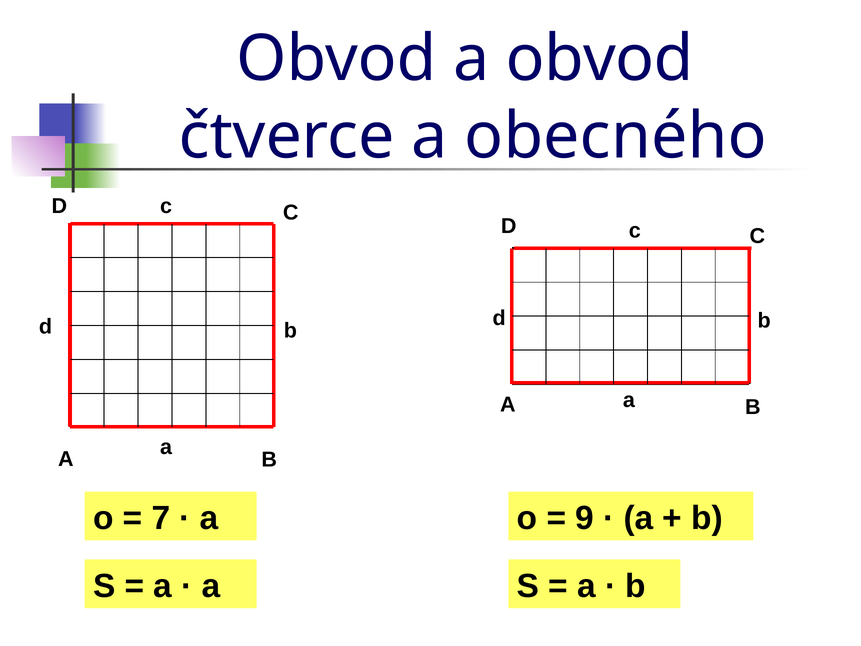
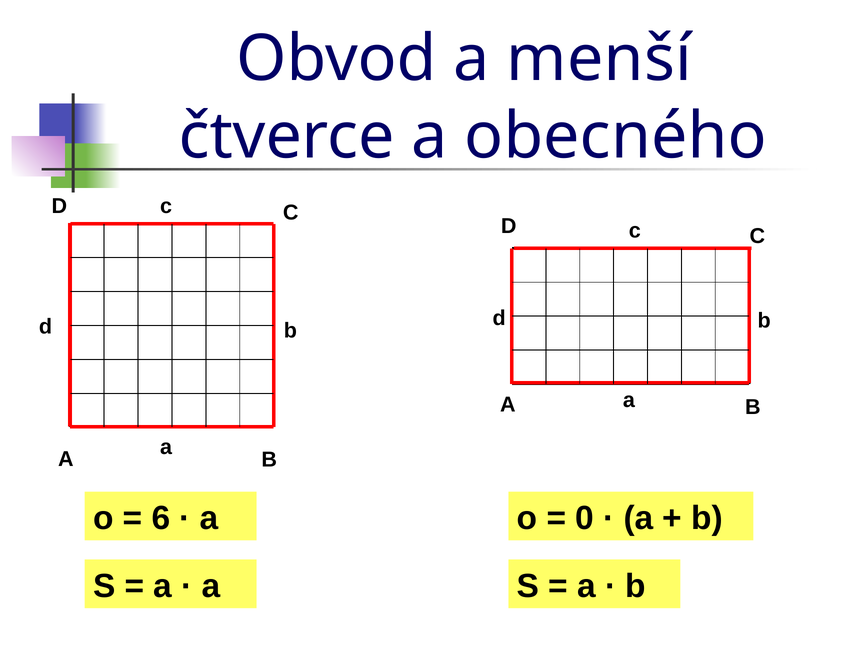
a obvod: obvod -> menší (599, 59)
7: 7 -> 6 (161, 518)
9: 9 -> 0 (585, 518)
